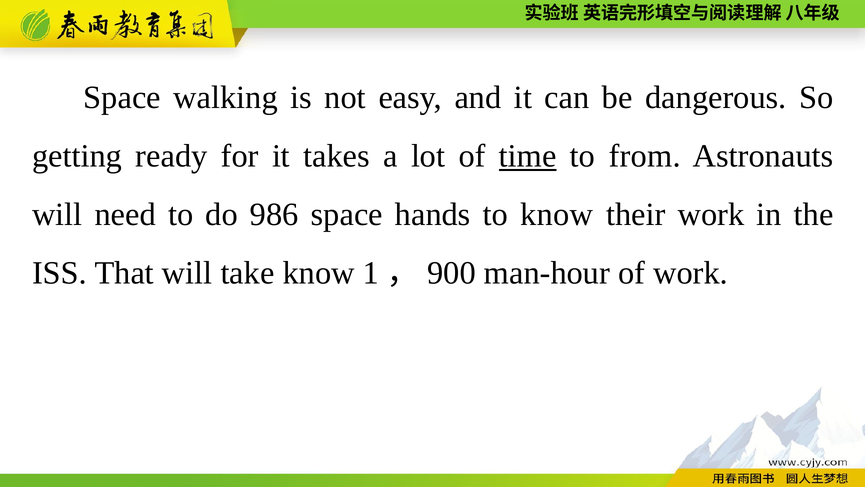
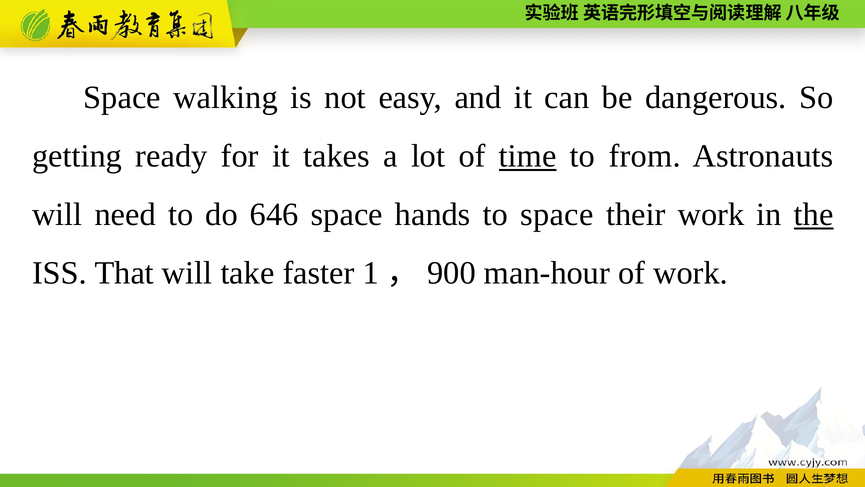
986: 986 -> 646 (274, 214)
to know: know -> space (557, 214)
the underline: none -> present (814, 214)
take know: know -> faster (319, 273)
